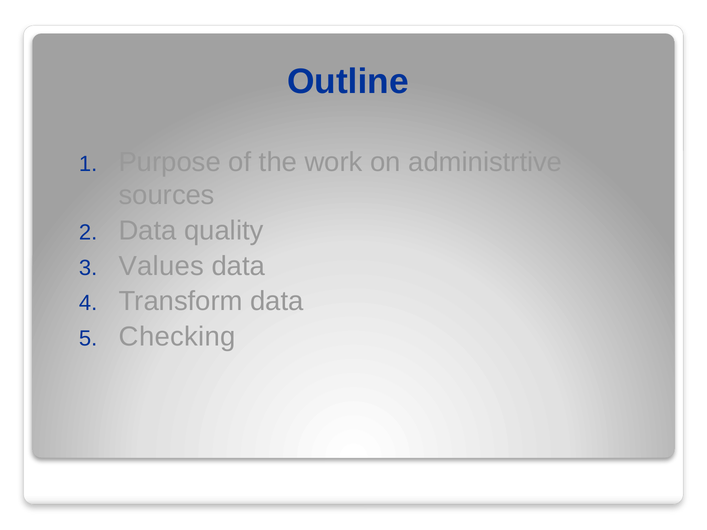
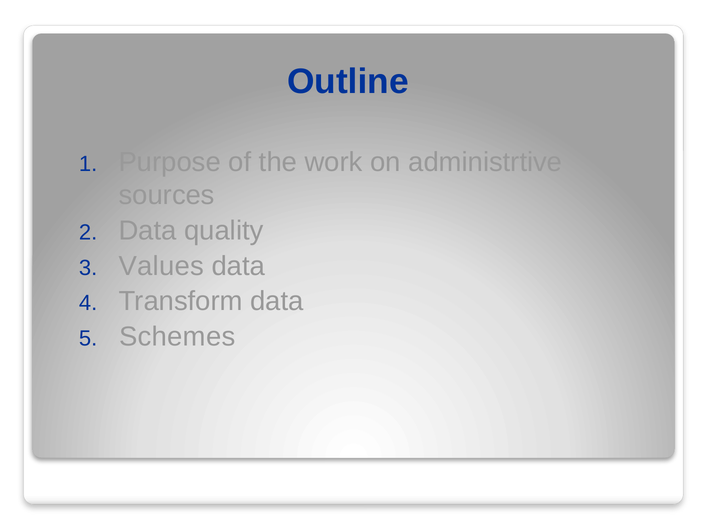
Checking: Checking -> Schemes (177, 337)
